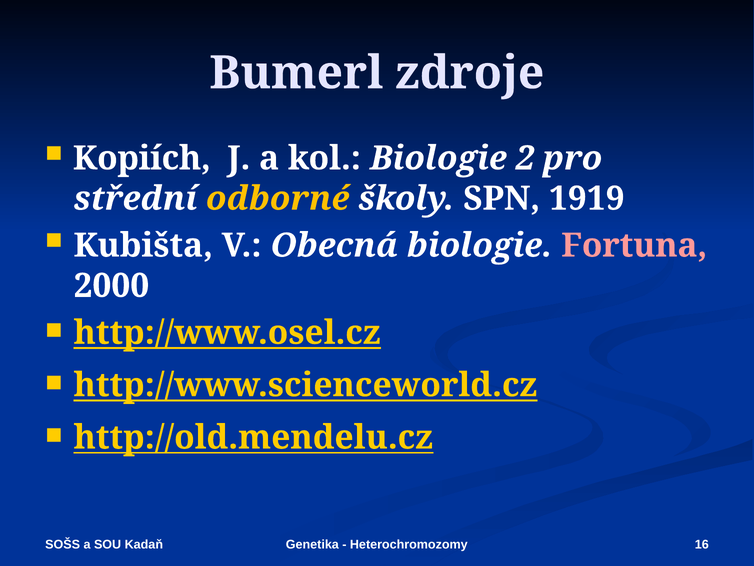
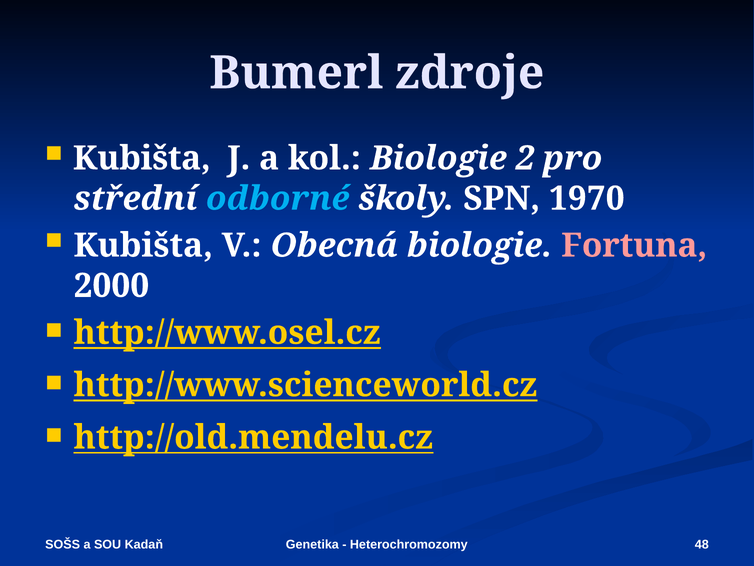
Kopiích: Kopiích -> Kubišta (142, 158)
odborné colour: yellow -> light blue (278, 198)
1919: 1919 -> 1970 (587, 198)
16: 16 -> 48 (702, 544)
